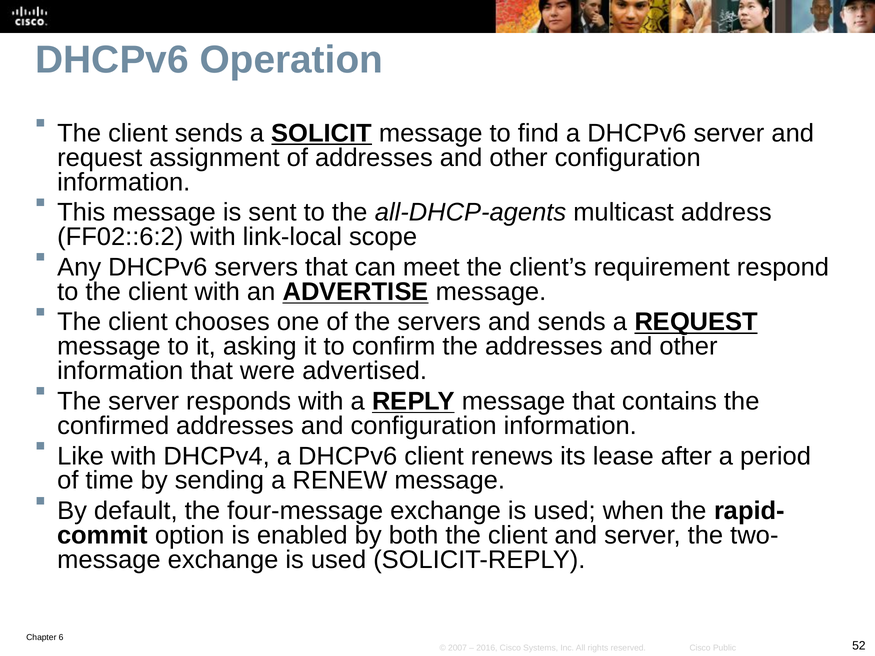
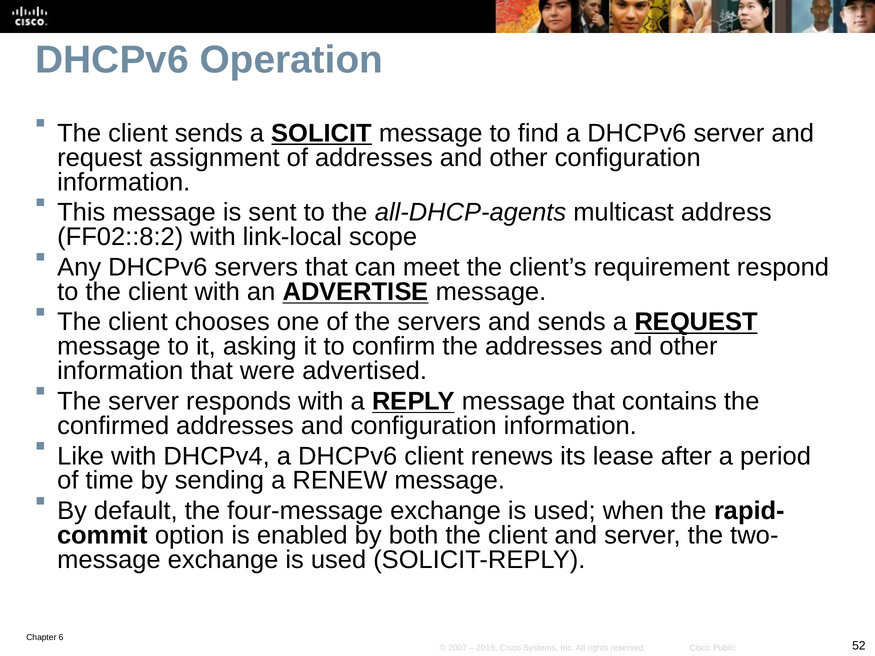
FF02::6:2: FF02::6:2 -> FF02::8:2 (120, 237)
